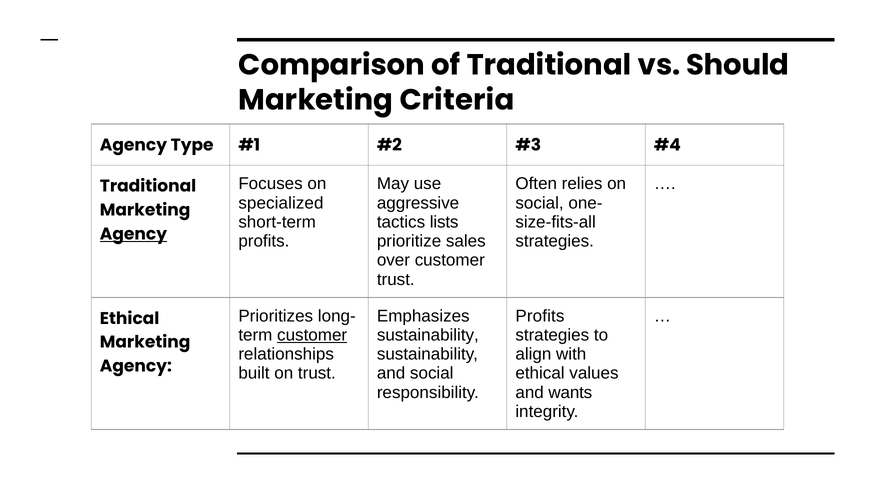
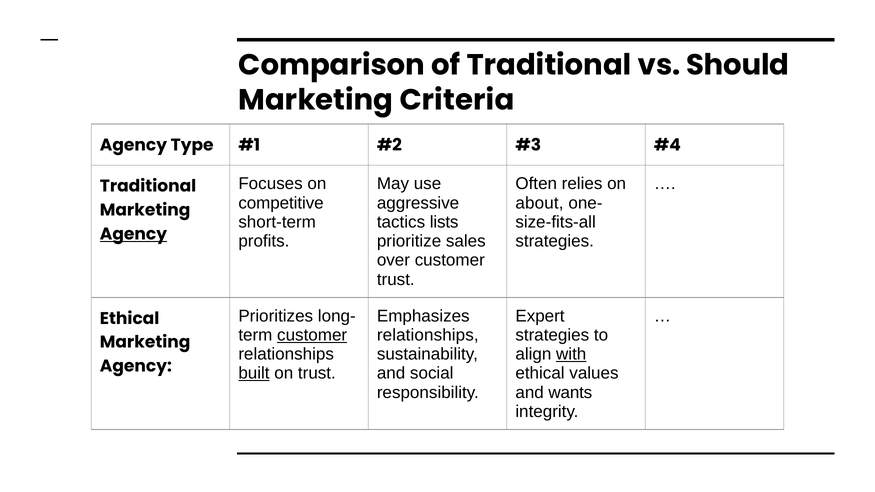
specialized: specialized -> competitive (281, 203)
social: social -> about (539, 203)
Profits: Profits -> Expert (540, 316)
sustainability: sustainability -> relationships (428, 335)
with underline: none -> present (571, 354)
built underline: none -> present (254, 373)
